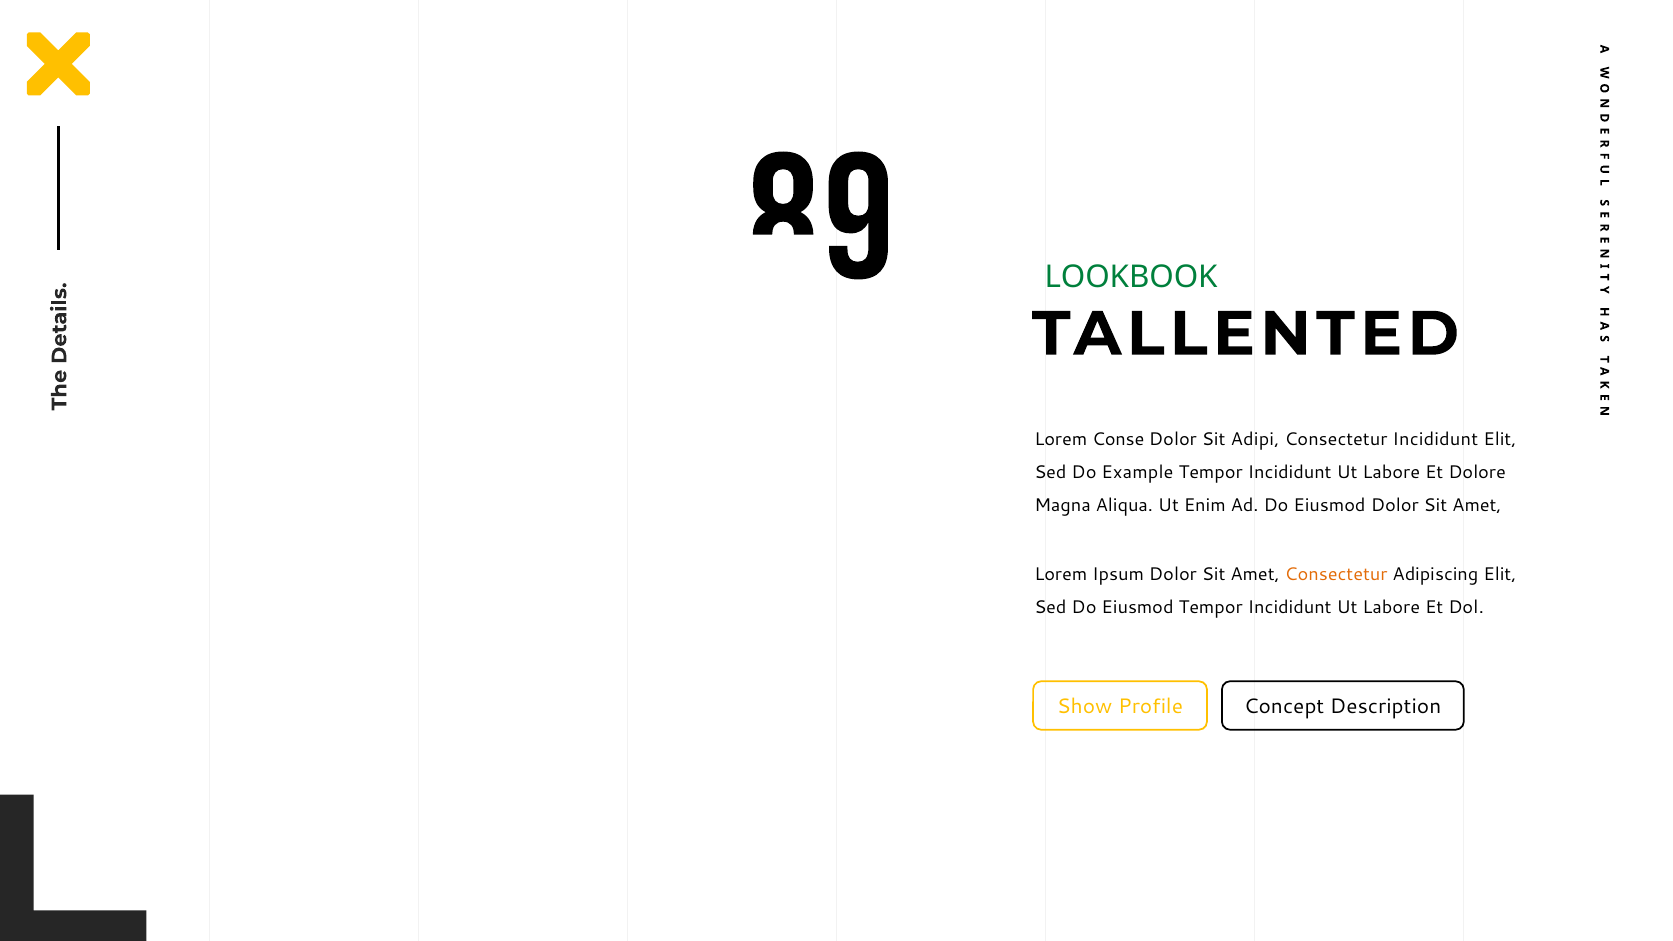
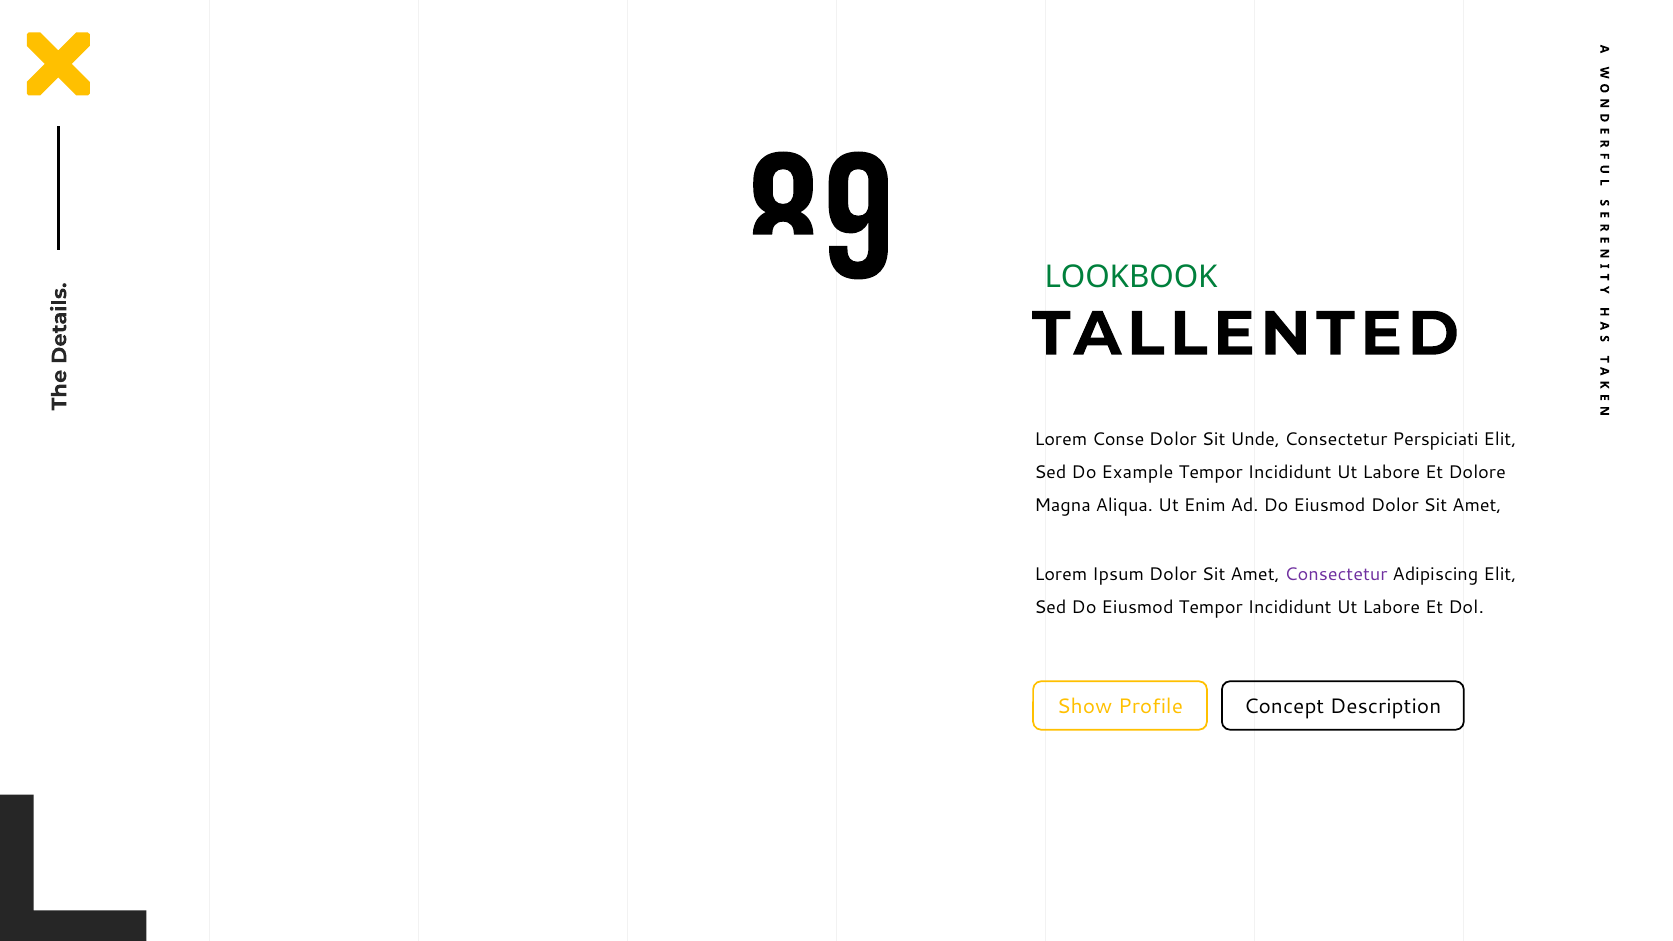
Adipi: Adipi -> Unde (1255, 440)
Consectetur Incididunt: Incididunt -> Perspiciati (1435, 440)
Consectetur colour: orange -> purple (1336, 575)
